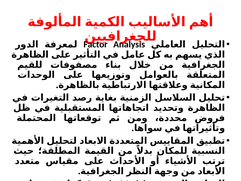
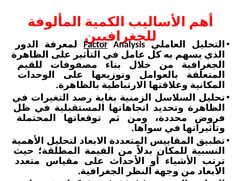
Factor underline: none -> present (96, 44)
